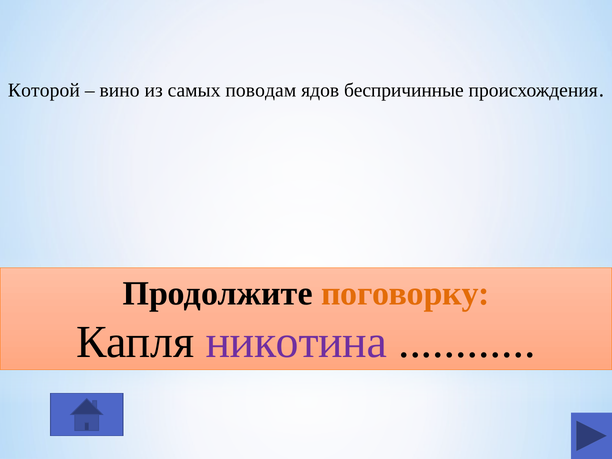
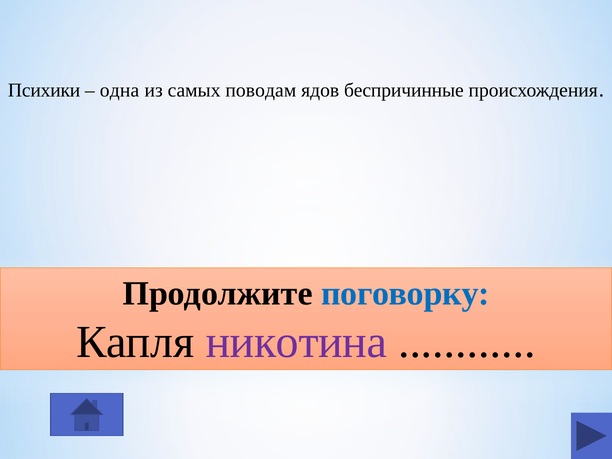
Которой: Которой -> Психики (44, 90)
вино: вино -> одна (120, 90)
поговорку colour: orange -> blue (405, 294)
